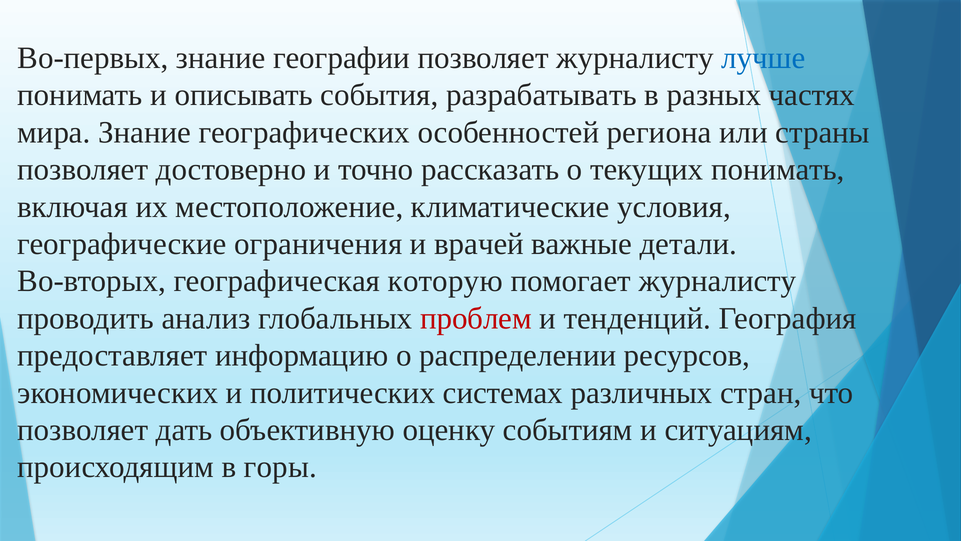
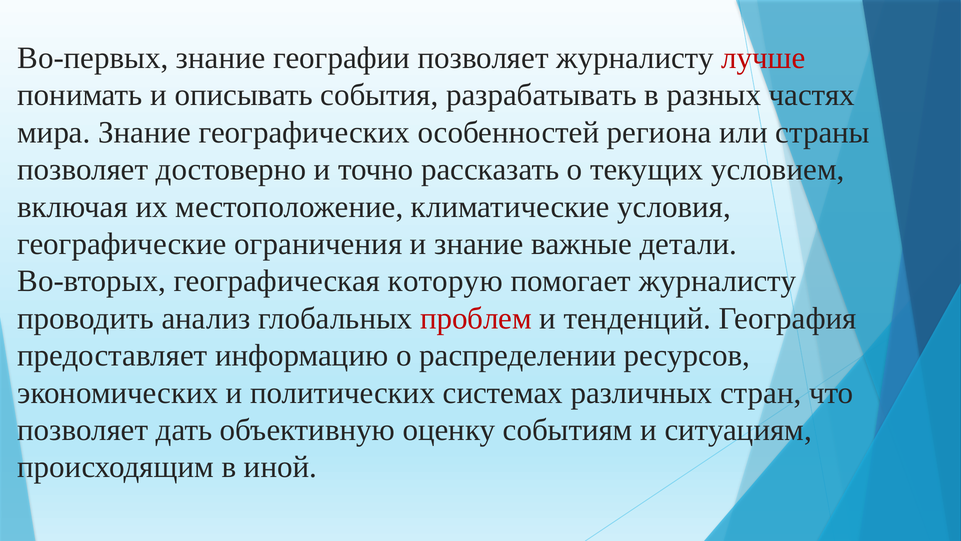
лучше colour: blue -> red (763, 58)
текущих понимать: понимать -> условием (778, 169)
и врачей: врачей -> знание (479, 244)
горы: горы -> иной (280, 467)
